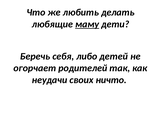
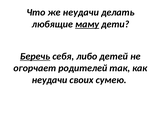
же любить: любить -> неудачи (81, 12)
Беречь underline: none -> present (35, 57)
ничто: ничто -> сумею (111, 80)
